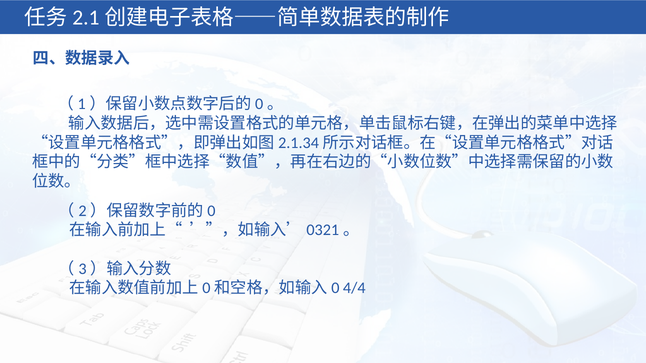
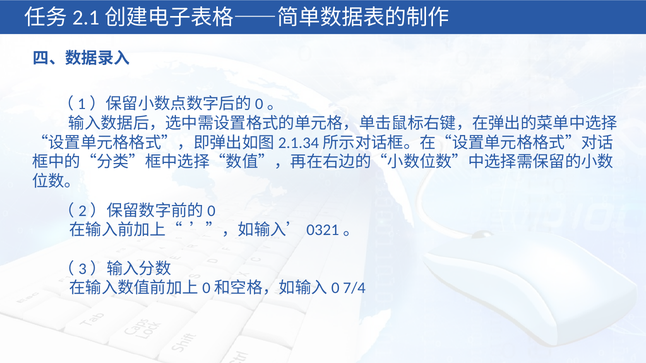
4/4: 4/4 -> 7/4 (354, 288)
